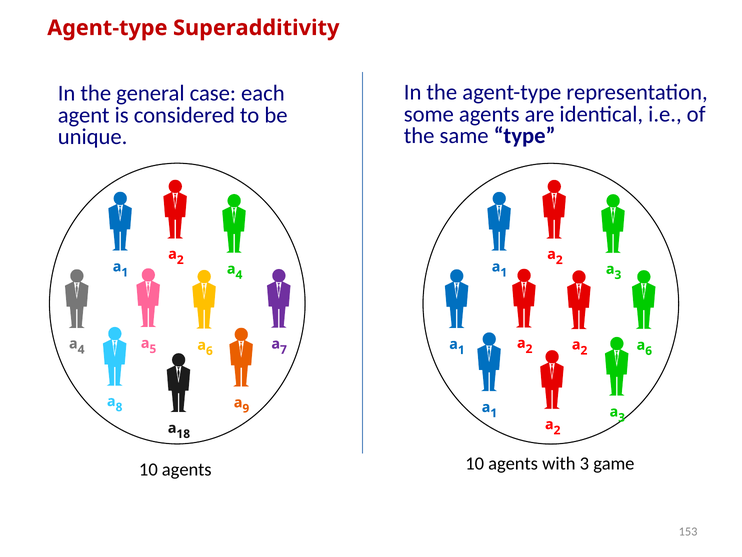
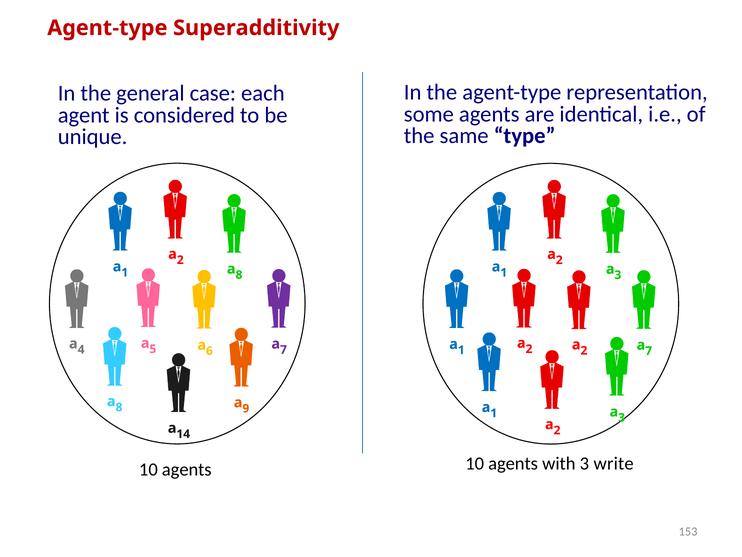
4: 4 -> 8 (239, 275)
6: 6 -> 7 (649, 351)
18: 18 -> 14 (183, 434)
game: game -> write (614, 463)
